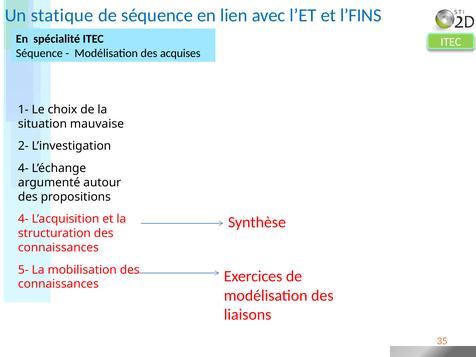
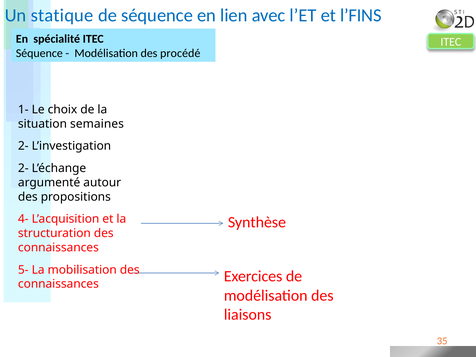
acquises: acquises -> procédé (180, 53)
mauvaise: mauvaise -> semaines (97, 124)
4-: 4- -> 2- (23, 168)
